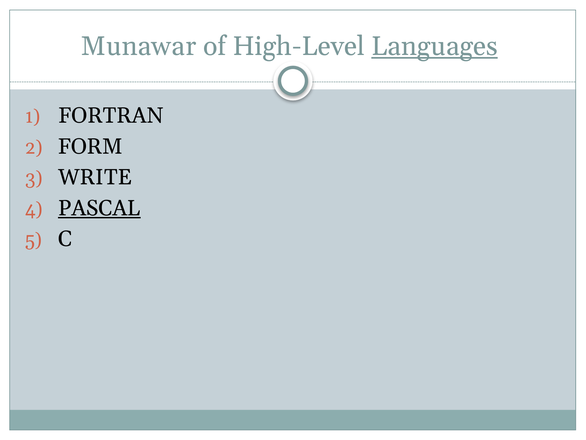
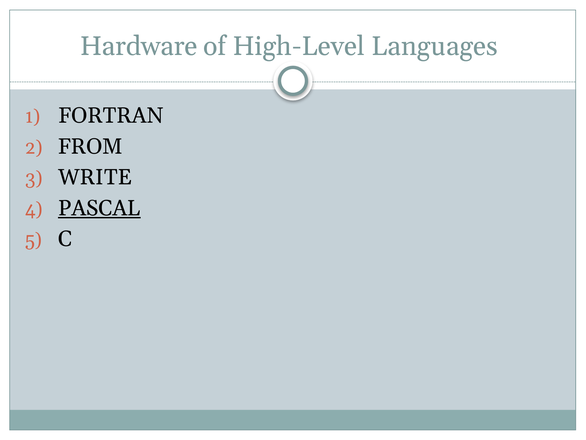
Munawar: Munawar -> Hardware (139, 46)
Languages underline: present -> none (435, 46)
FORM: FORM -> FROM (90, 146)
